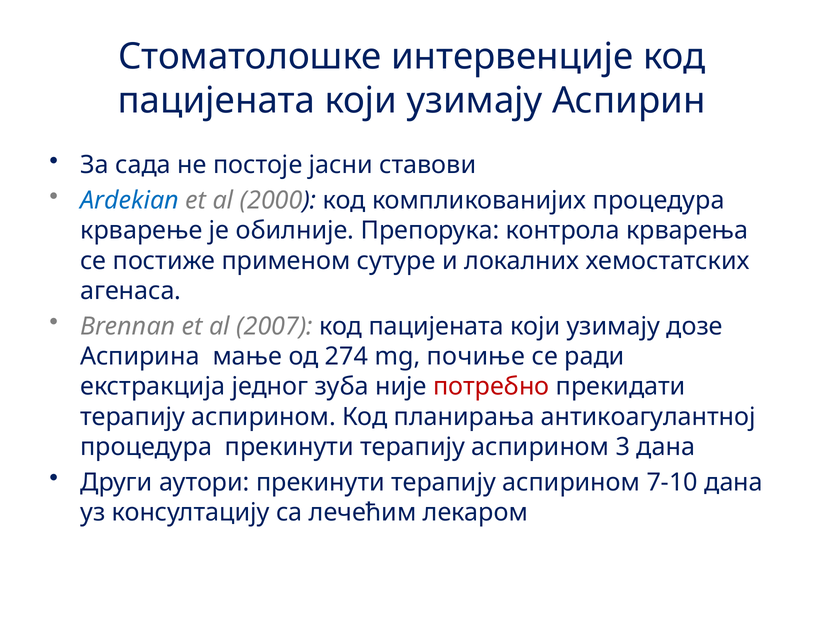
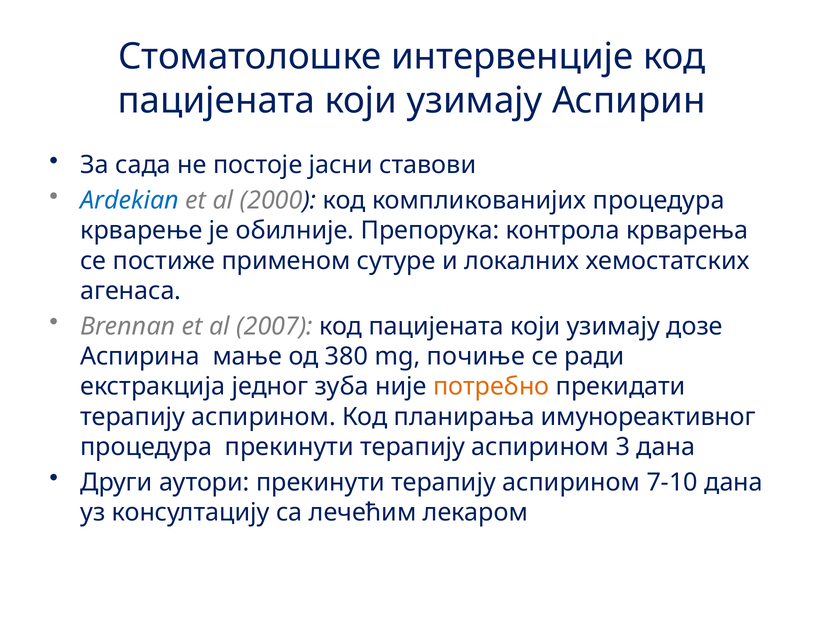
274: 274 -> 380 (347, 356)
потребно colour: red -> orange (491, 387)
антикоагулантној: антикоагулантној -> имунореактивног (648, 417)
